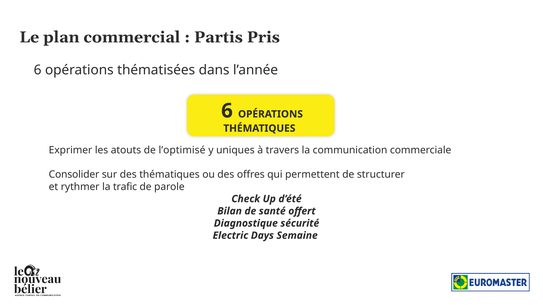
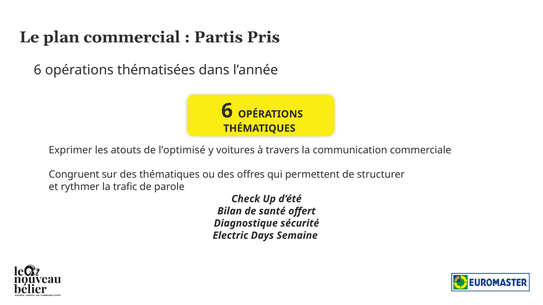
uniques: uniques -> voitures (235, 150)
Consolider: Consolider -> Congruent (74, 175)
